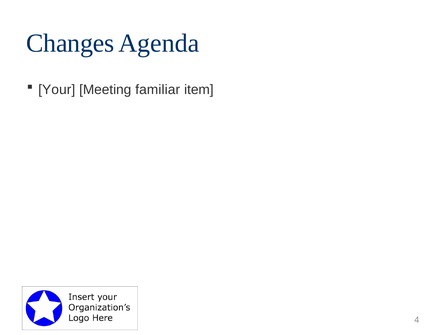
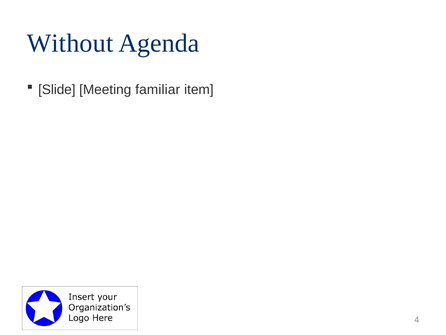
Changes: Changes -> Without (70, 43)
Your: Your -> Slide (57, 89)
